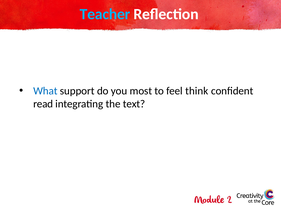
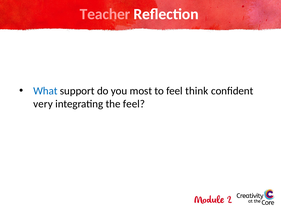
Teacher colour: light blue -> pink (105, 14)
read: read -> very (43, 104)
the text: text -> feel (134, 104)
